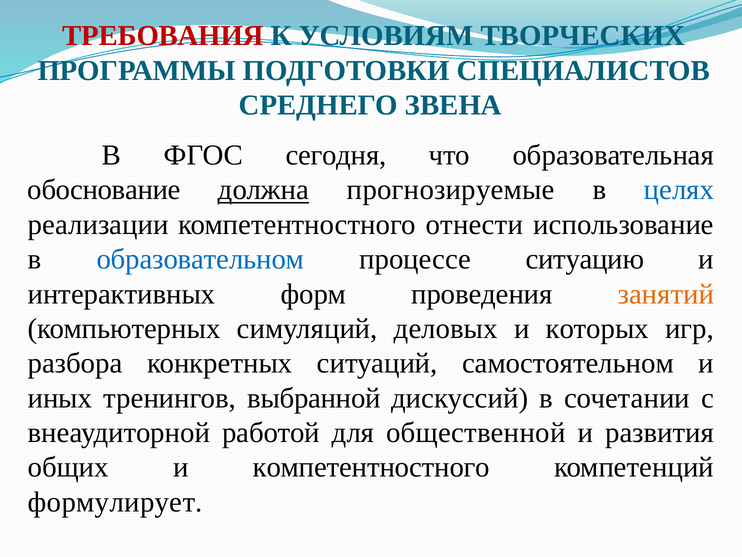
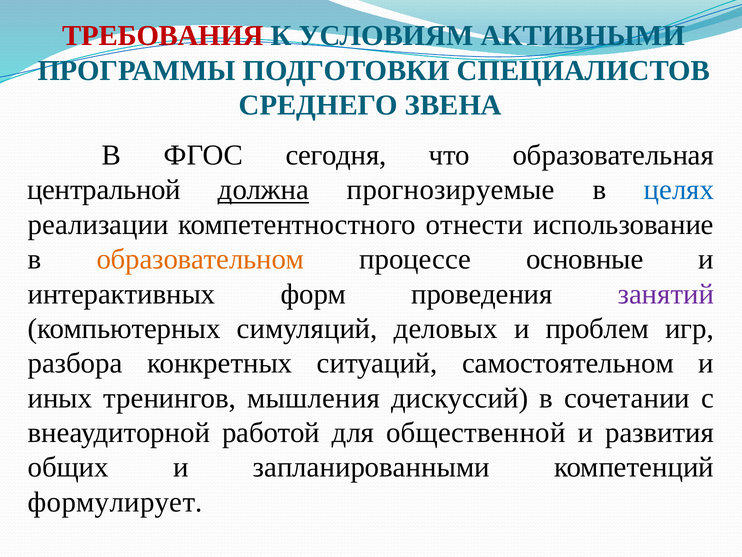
ТВОРЧЕСКИХ: ТВОРЧЕСКИХ -> АКТИВНЫМИ (583, 36)
обоснование: обоснование -> центральной (104, 190)
образовательном colour: blue -> orange (200, 259)
ситуацию: ситуацию -> основные (585, 259)
занятий colour: orange -> purple (666, 294)
которых: которых -> проблем (597, 328)
выбранной: выбранной -> мышления (314, 398)
и компетентностного: компетентностного -> запланированными (371, 467)
